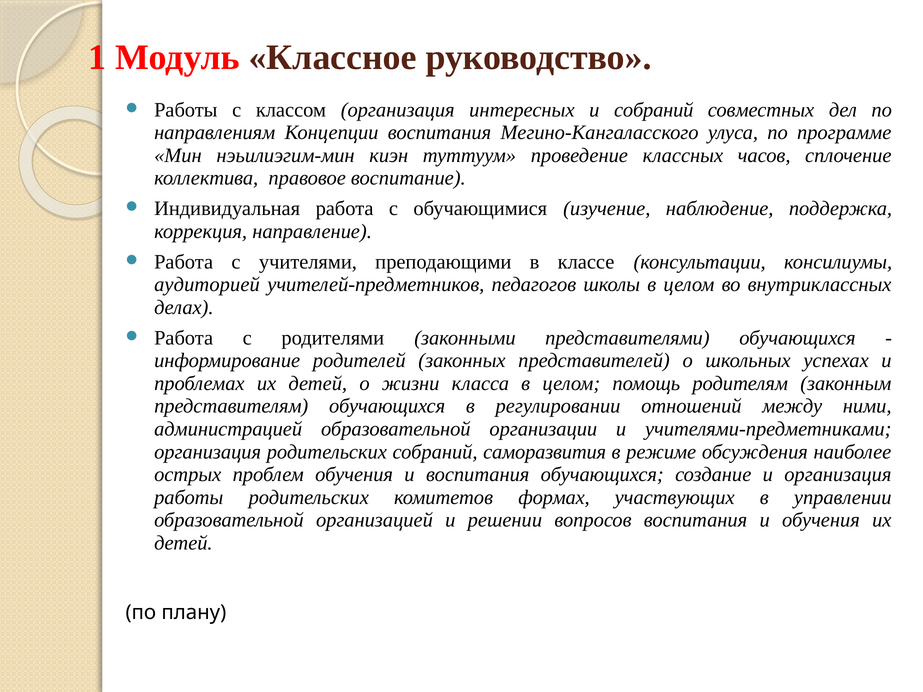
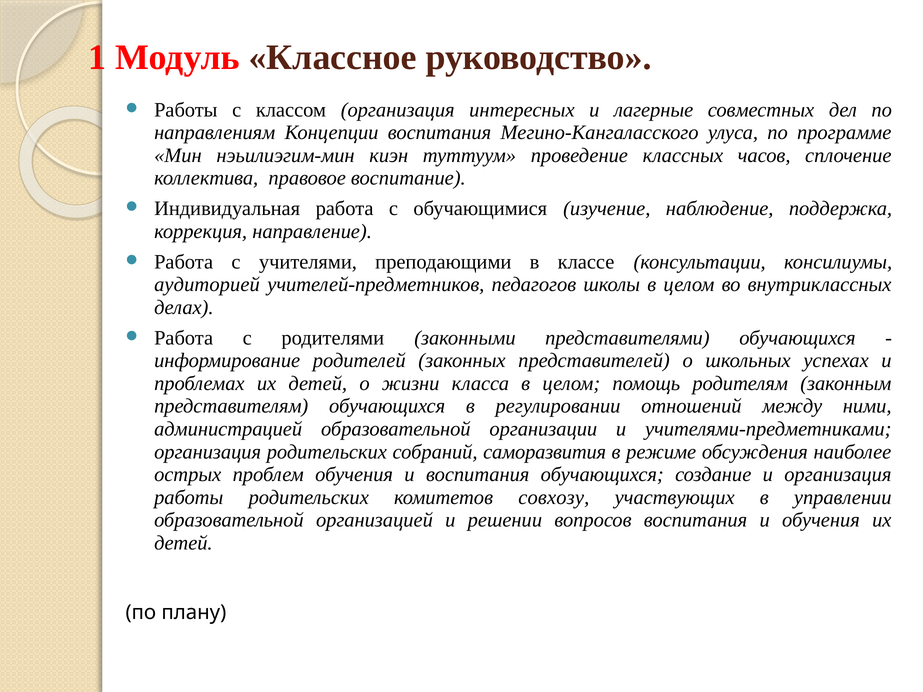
и собраний: собраний -> лагерные (654, 110)
формах: формах -> совхозу (554, 498)
